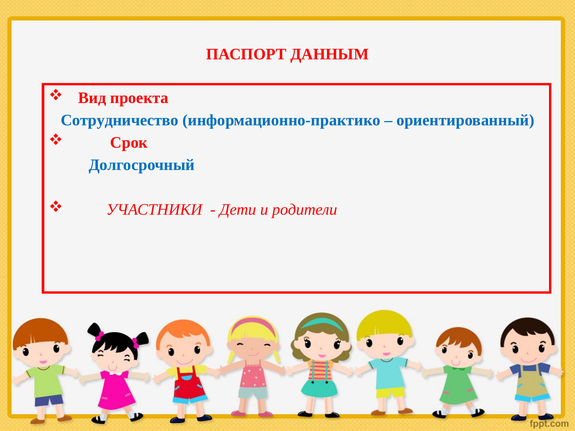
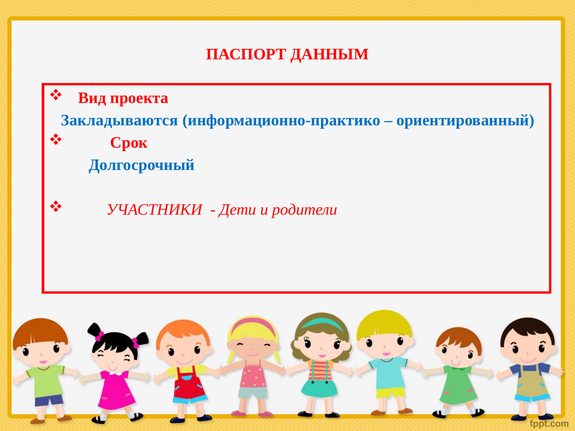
Сотрудничество: Сотрудничество -> Закладываются (119, 120)
